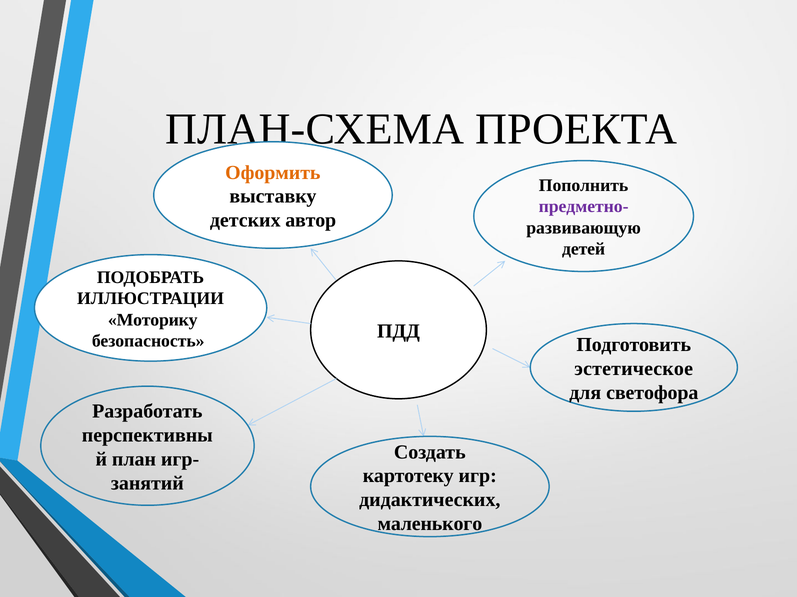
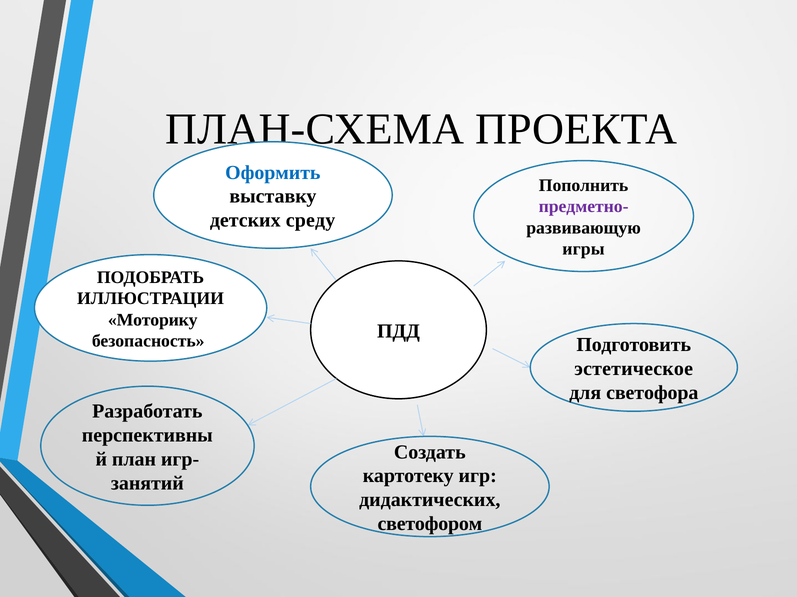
Оформить colour: orange -> blue (273, 173)
автор: автор -> среду (311, 221)
детей: детей -> игры (583, 249)
маленького: маленького -> светофором (430, 524)
